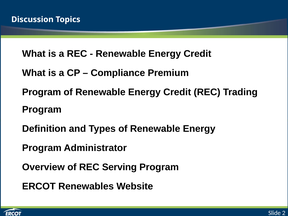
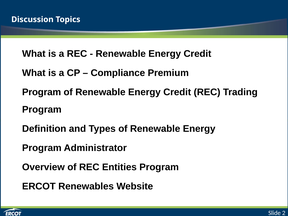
Serving: Serving -> Entities (119, 167)
